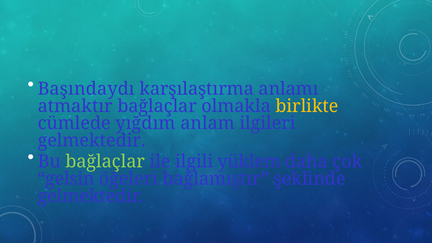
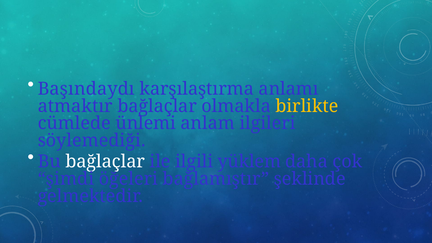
yığdım: yığdım -> ünlemi (146, 123)
gelmektedir: gelmektedir -> söylemediği (92, 141)
bağlaçlar colour: light green -> white (105, 162)
gelsin: gelsin -> şimdi (66, 179)
